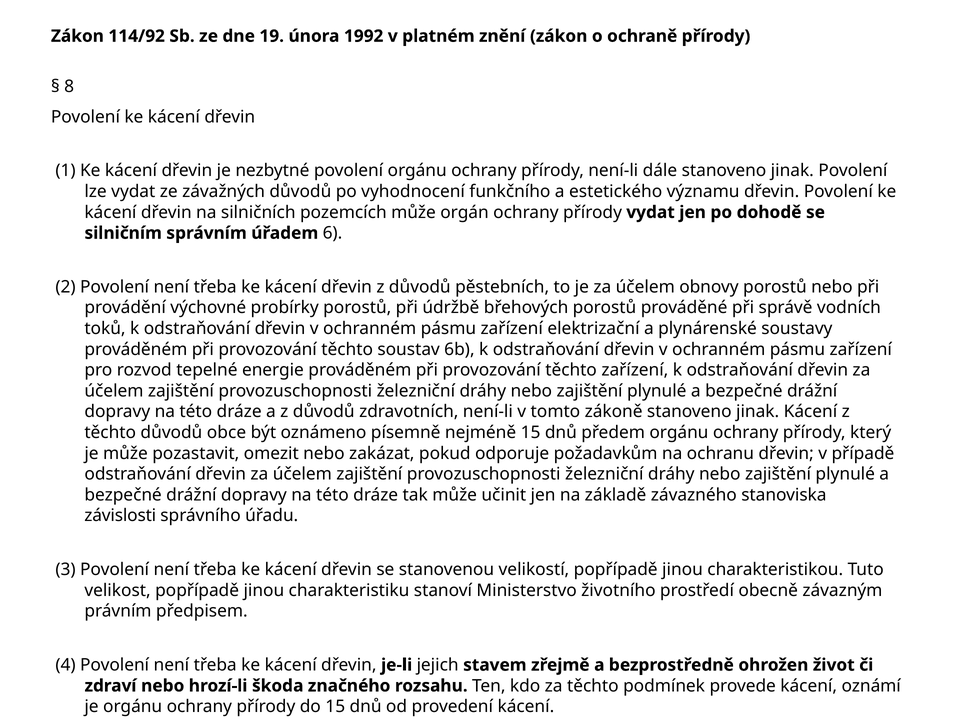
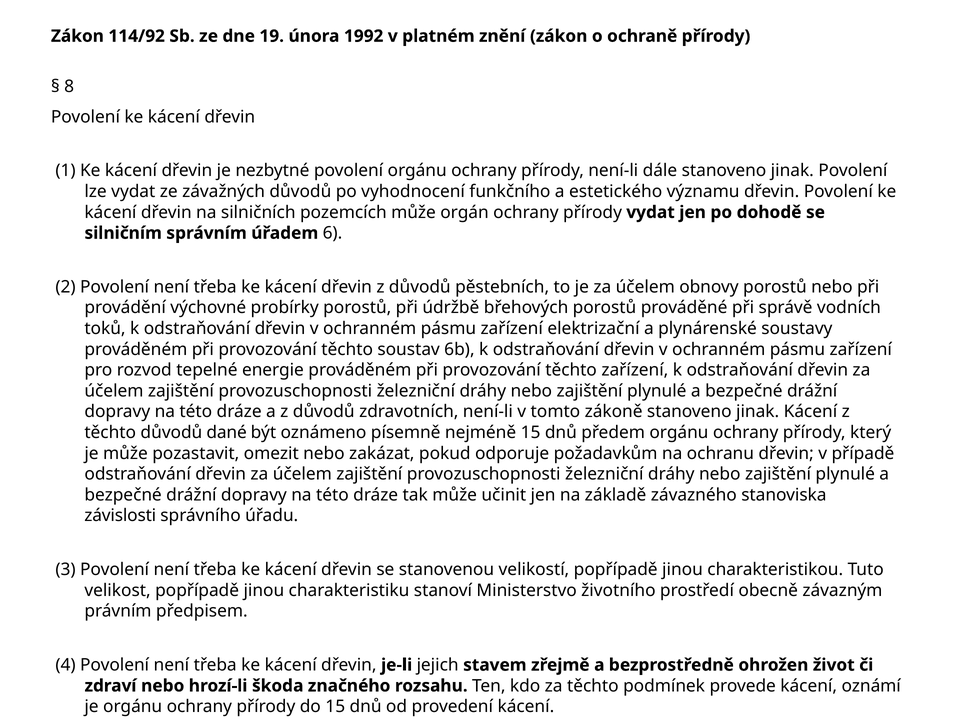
obce: obce -> dané (227, 433)
